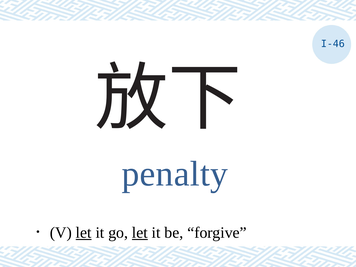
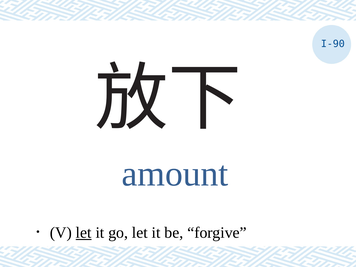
I-46: I-46 -> I-90 (333, 44)
penalty: penalty -> amount (175, 174)
let underline: present -> none (140, 233)
